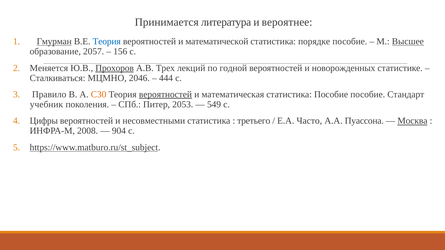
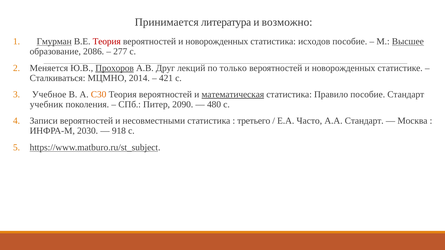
вероятнее: вероятнее -> возможно (287, 22)
Теория colour: blue -> red (107, 42)
математической: математической -> новорожденных (217, 42)
порядке: порядке -> исходов (314, 42)
2057: 2057 -> 2086 (94, 52)
156: 156 -> 277 (120, 52)
Трех: Трех -> Друг (165, 68)
годной: годной -> только (233, 68)
2046: 2046 -> 2014 (139, 78)
444: 444 -> 421 (166, 78)
Правило: Правило -> Учебное (49, 95)
вероятностей underline: present -> none (165, 95)
математическая underline: none -> present (233, 95)
статистика Пособие: Пособие -> Правило (331, 95)
2053: 2053 -> 2090 (183, 105)
549: 549 -> 480 (214, 105)
Цифры: Цифры -> Записи (44, 121)
А.А Пуассона: Пуассона -> Стандарт (364, 121)
Москва underline: present -> none (412, 121)
2008: 2008 -> 2030 (88, 131)
904: 904 -> 918 (119, 131)
